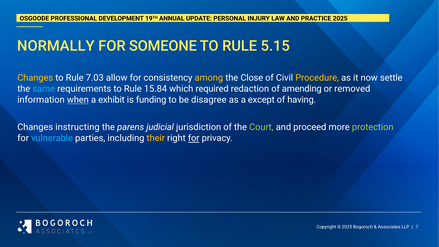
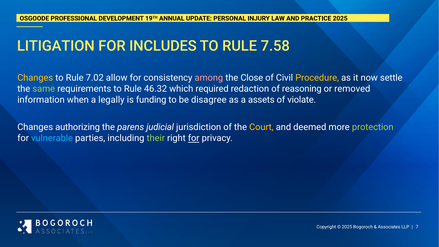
NORMALLY: NORMALLY -> LITIGATION (56, 46)
SOMEONE: SOMEONE -> INCLUDES (163, 46)
5.15: 5.15 -> 7.58 (275, 46)
7.03: 7.03 -> 7.02 (95, 78)
among colour: yellow -> pink (209, 78)
same colour: light blue -> light green (44, 89)
15.84: 15.84 -> 46.32 (156, 89)
amending: amending -> reasoning (302, 89)
when underline: present -> none (78, 100)
exhibit: exhibit -> legally (111, 100)
except: except -> assets (261, 100)
having: having -> violate (302, 100)
instructing: instructing -> authorizing (78, 127)
Court colour: light green -> yellow (261, 127)
proceed: proceed -> deemed (310, 127)
their colour: yellow -> light green (156, 138)
